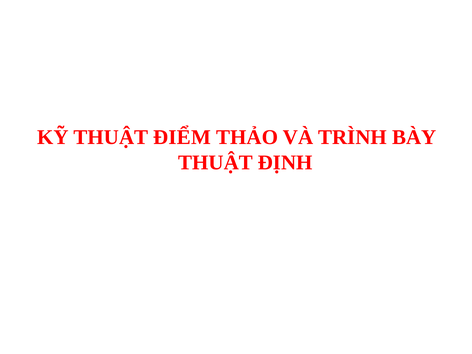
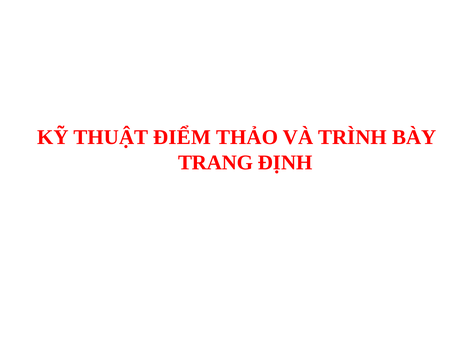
THUẬT: THUẬT -> TRANG (216, 163)
